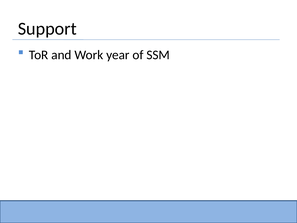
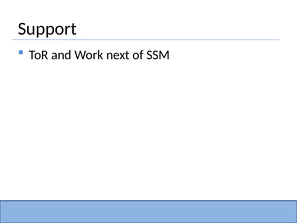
year: year -> next (118, 55)
